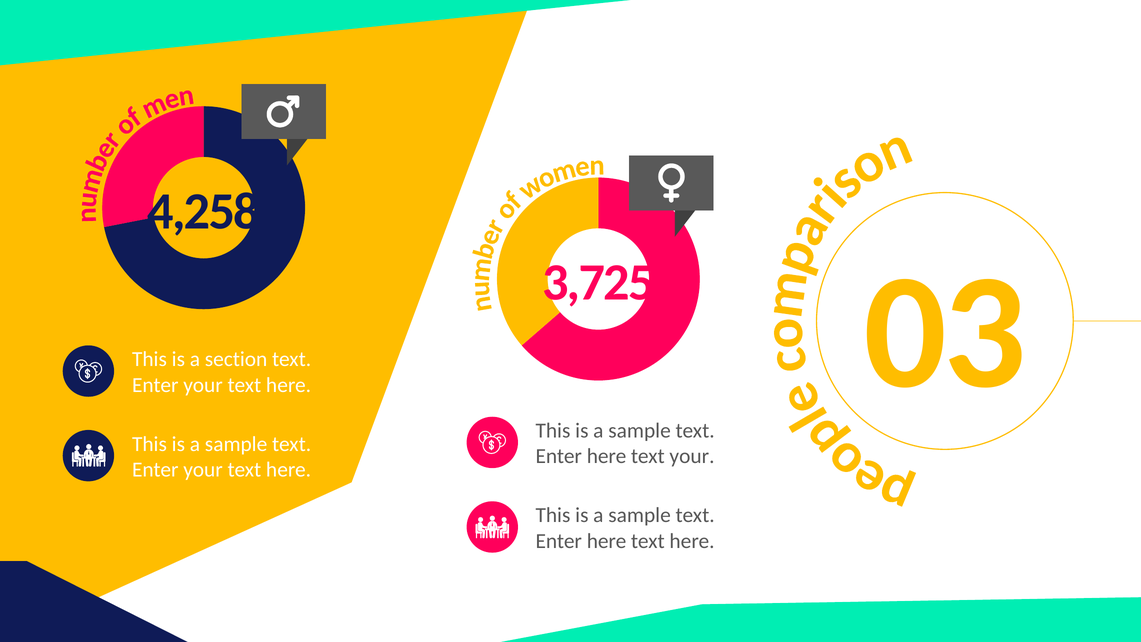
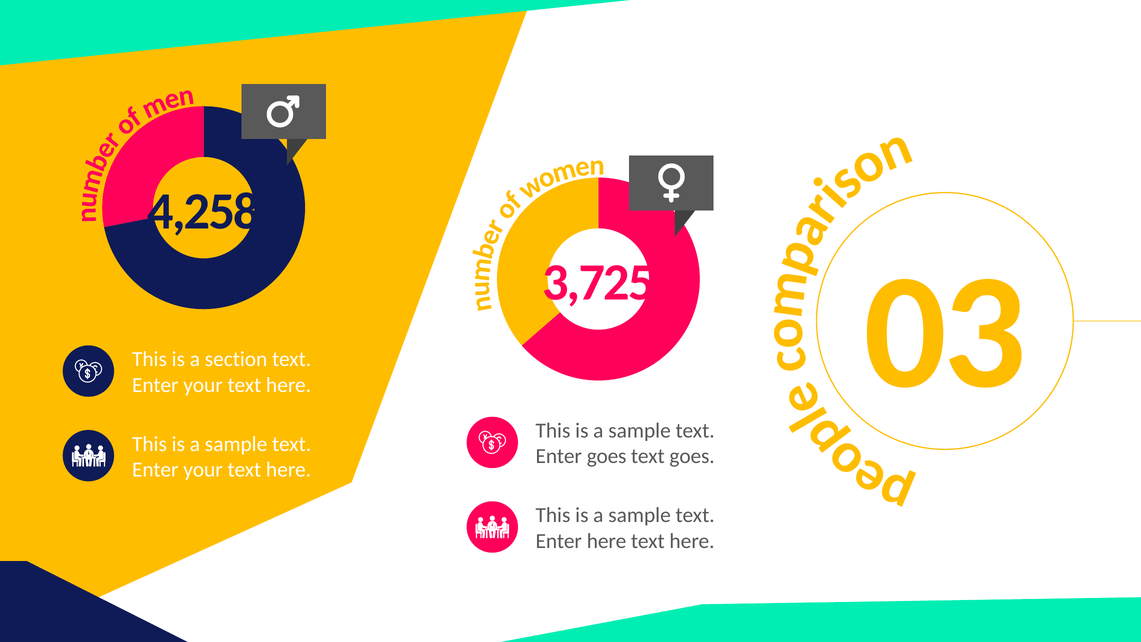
here: here -> goes (607, 456)
text your: your -> goes (692, 456)
